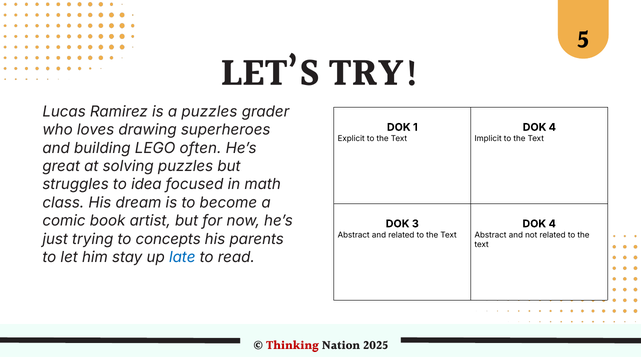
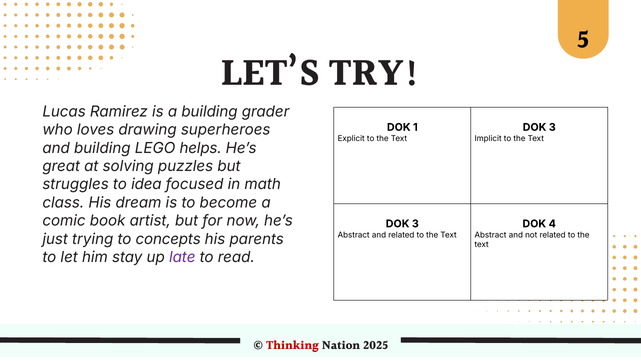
a puzzles: puzzles -> building (210, 112)
4: 4 -> 3 (552, 127)
often: often -> helps (201, 148)
late colour: blue -> purple (182, 257)
